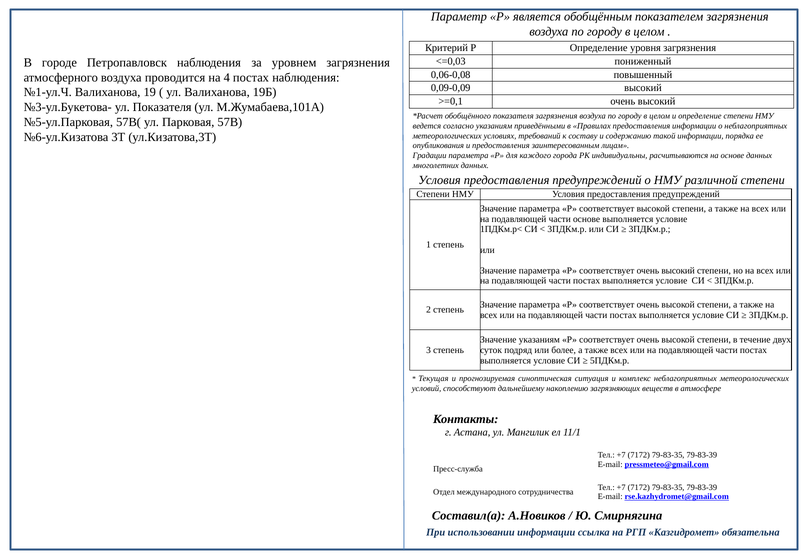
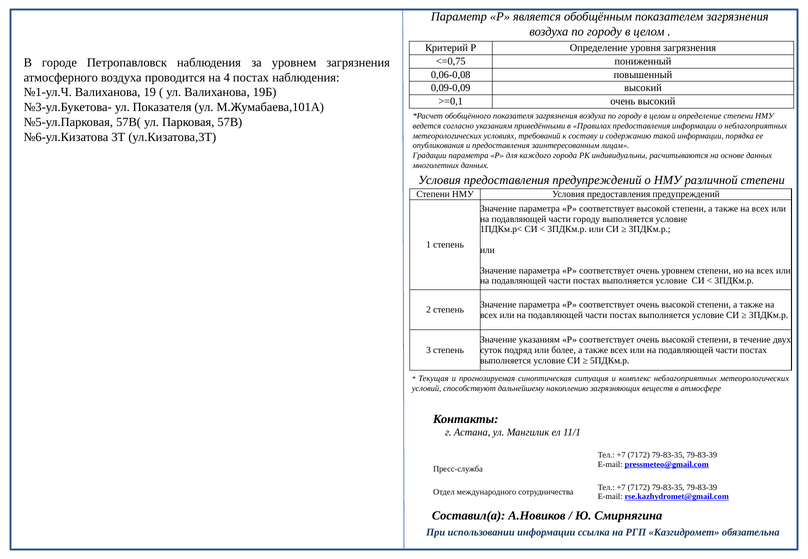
<=0,03: <=0,03 -> <=0,75 (451, 61)
части основе: основе -> городу (587, 219)
соответствует очень высокий: высокий -> уровнем (678, 271)
